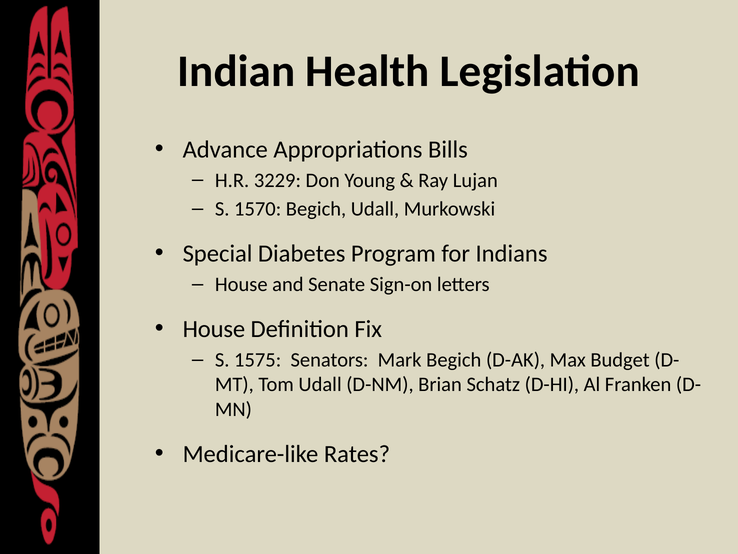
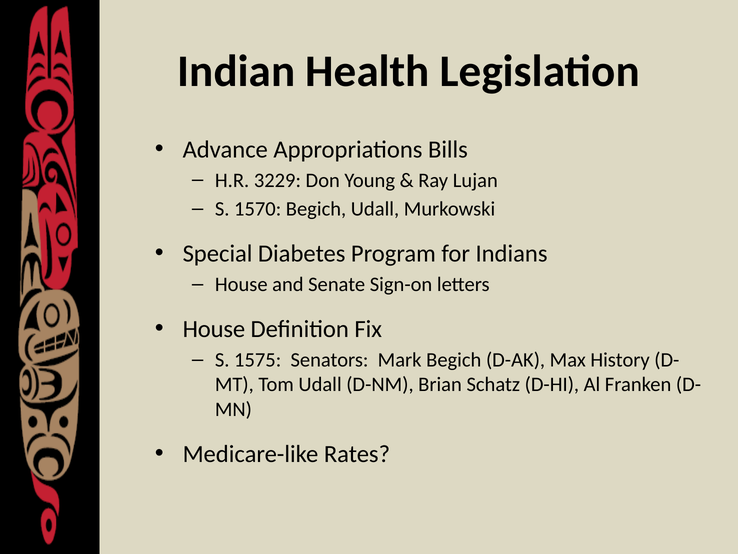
Budget: Budget -> History (620, 360)
